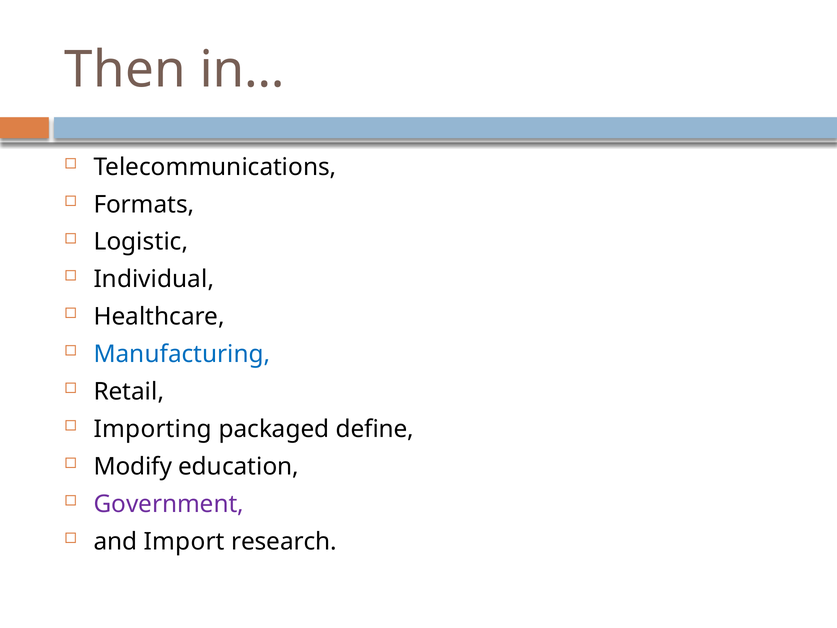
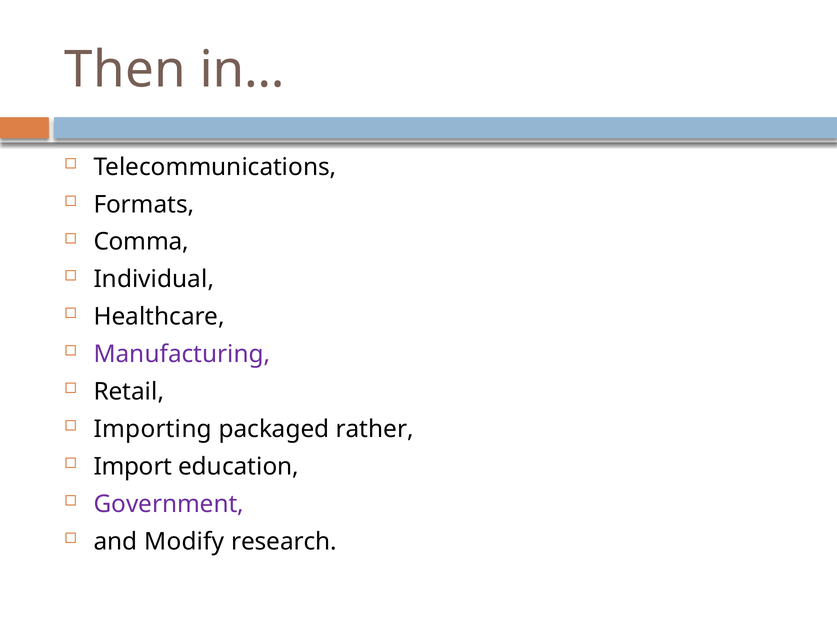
Logistic: Logistic -> Comma (141, 242)
Manufacturing colour: blue -> purple (182, 354)
define: define -> rather (375, 429)
Modify: Modify -> Import (133, 466)
Import: Import -> Modify (184, 541)
